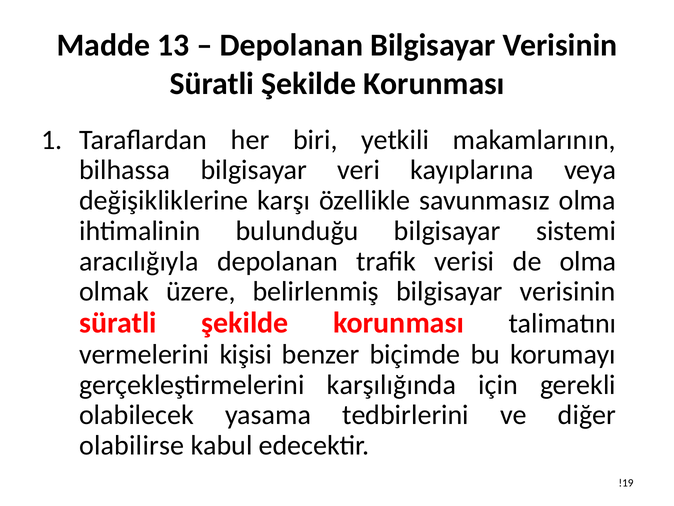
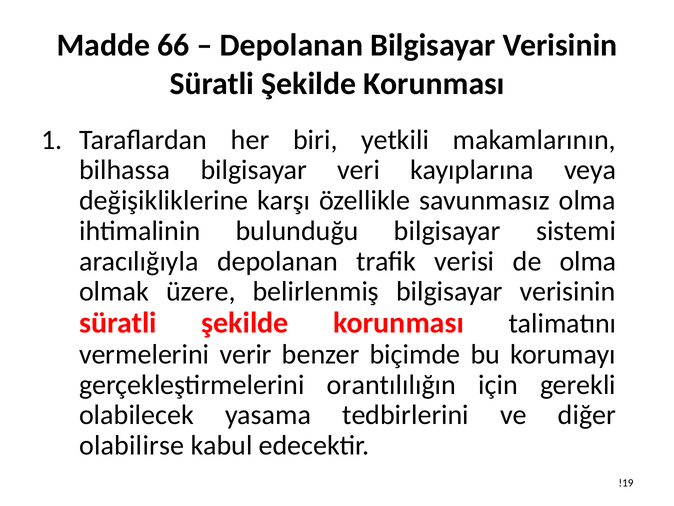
13: 13 -> 66 (173, 45)
kişisi: kişisi -> verir (246, 354)
karşılığında: karşılığında -> orantılılığın (392, 384)
